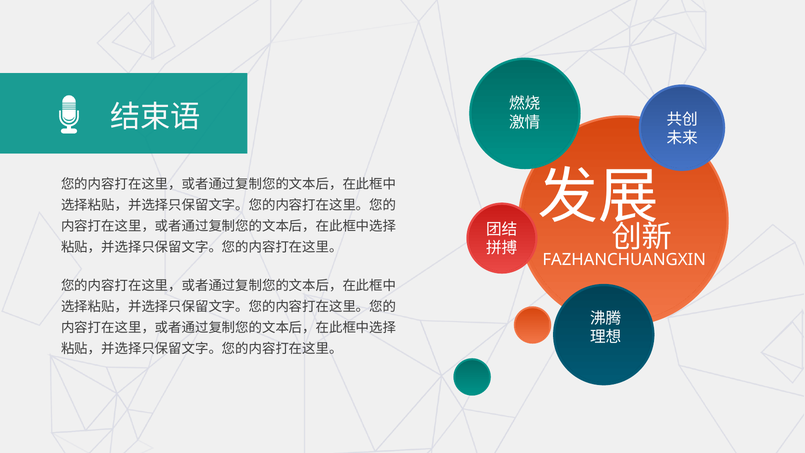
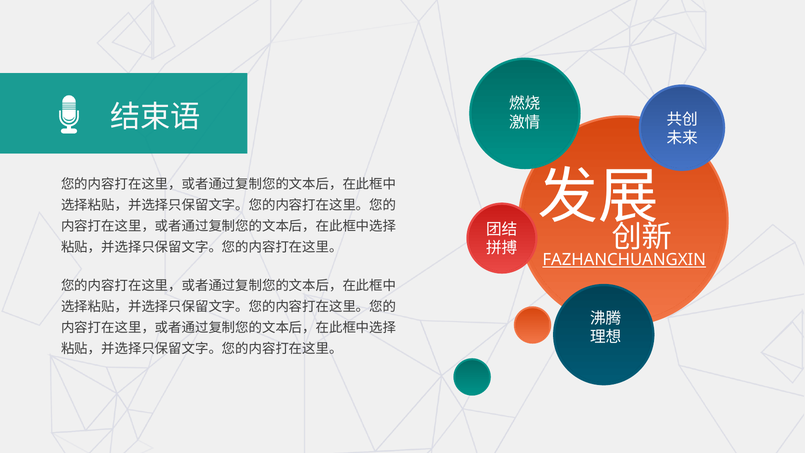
FAZHANCHUANGXIN underline: none -> present (624, 260)
